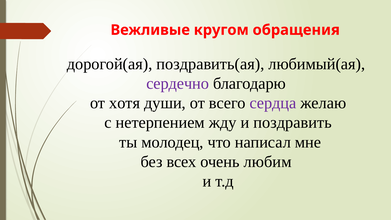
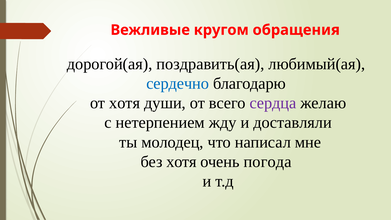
сердечно colour: purple -> blue (178, 83)
поздравить: поздравить -> доставляли (293, 123)
без всех: всех -> хотя (181, 162)
любим: любим -> погода (268, 162)
